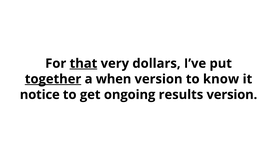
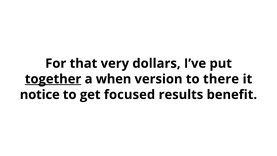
that underline: present -> none (83, 63)
know: know -> there (221, 79)
ongoing: ongoing -> focused (130, 95)
results version: version -> benefit (232, 95)
